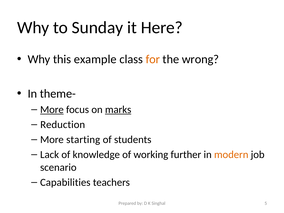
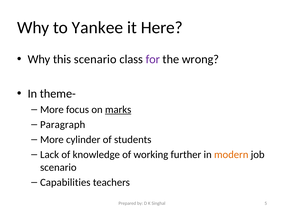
Sunday: Sunday -> Yankee (97, 27)
this example: example -> scenario (95, 59)
for colour: orange -> purple (153, 59)
More underline: present -> none (52, 110)
Reduction: Reduction -> Paragraph (63, 125)
starting: starting -> cylinder (83, 140)
